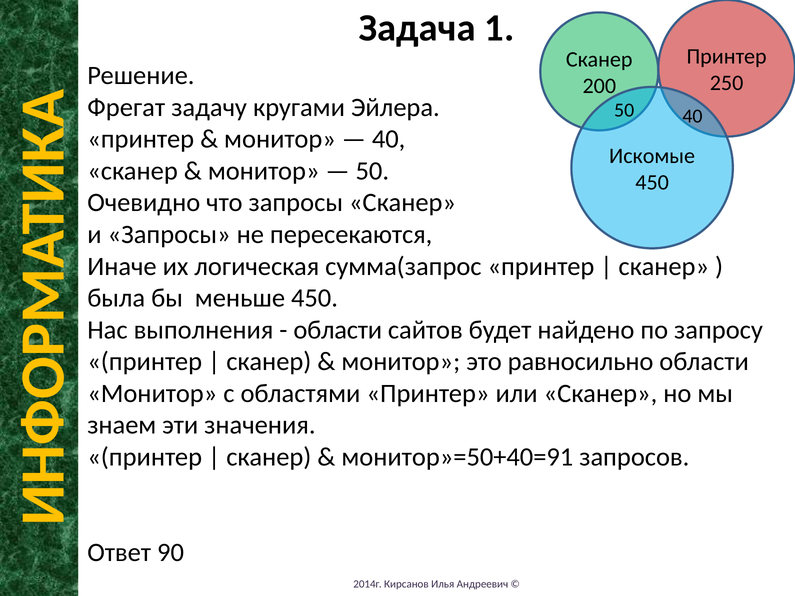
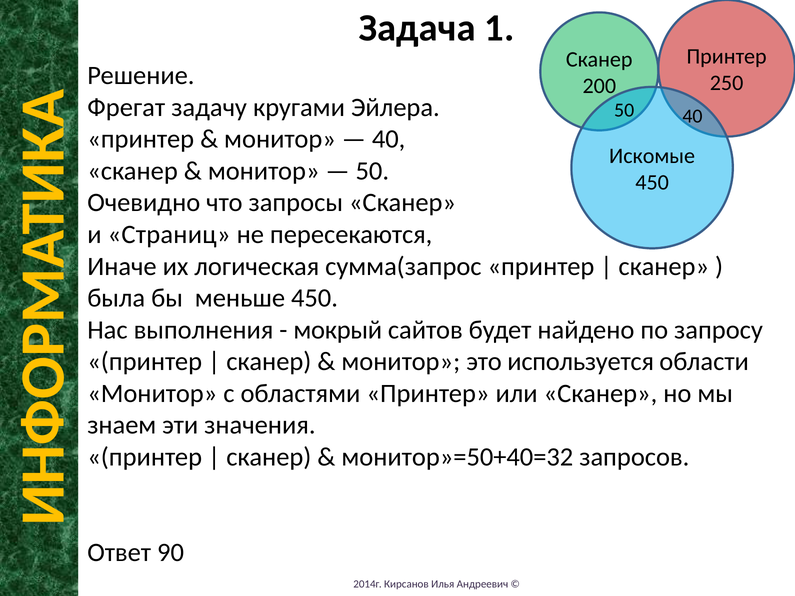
и Запросы: Запросы -> Страниц (169, 235)
области: области -> мокрый (338, 330)
равносильно: равносильно -> используется (581, 362)
монитор»=50+40=91: монитор»=50+40=91 -> монитор»=50+40=32 (457, 457)
